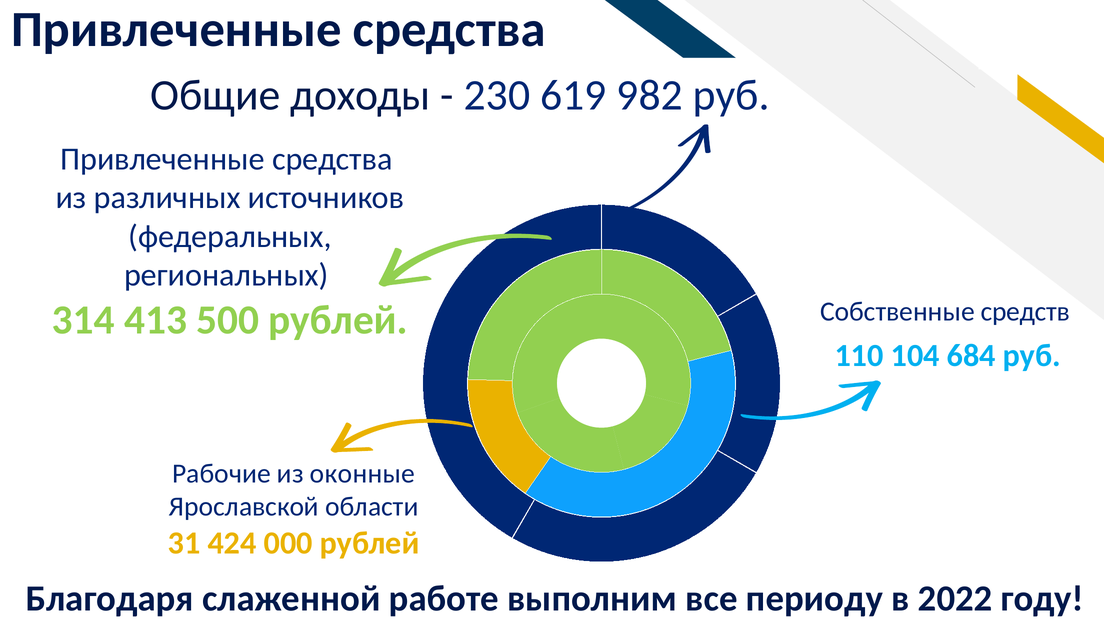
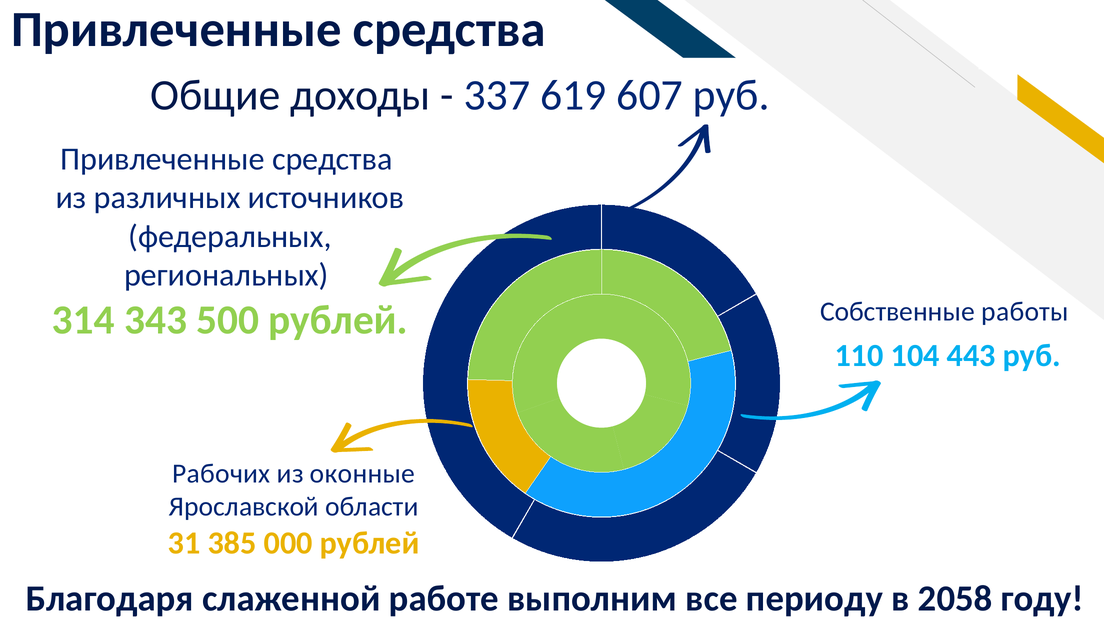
230: 230 -> 337 (497, 95)
982: 982 -> 607 (650, 95)
средств: средств -> работы (1025, 312)
413: 413 -> 343 (156, 320)
684: 684 -> 443 (971, 355)
Рабочие: Рабочие -> Рабочих (221, 474)
424: 424 -> 385 (232, 543)
2022: 2022 -> 2058 (955, 598)
